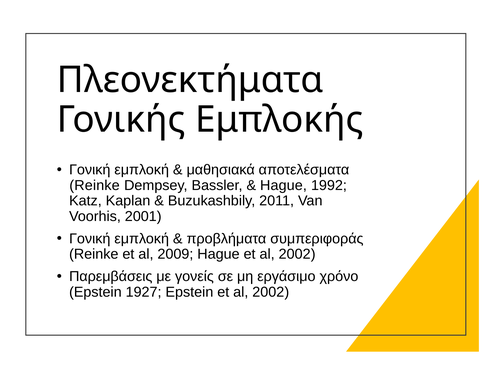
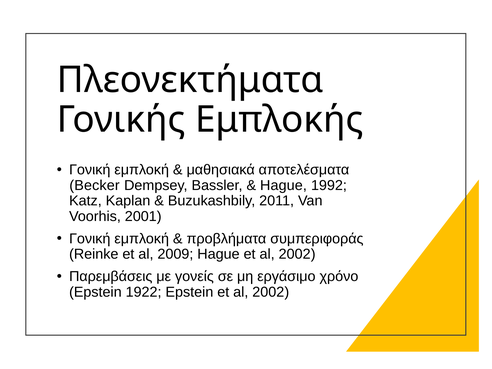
Reinke: Reinke -> Becker (95, 185)
1927: 1927 -> 1922 (144, 292)
